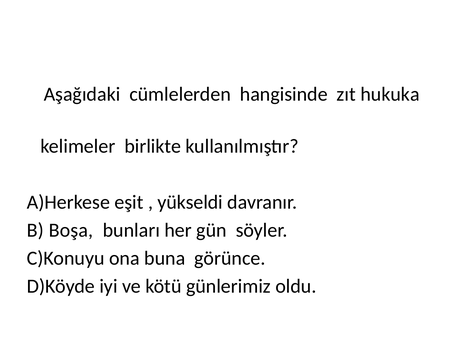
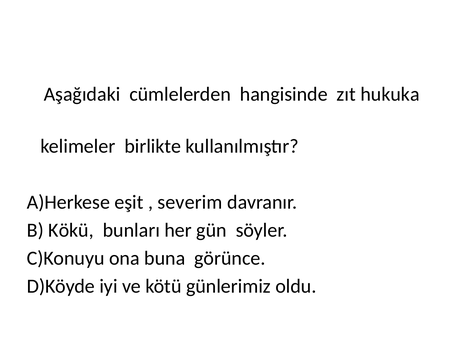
yükseldi: yükseldi -> severim (190, 202)
Boşa: Boşa -> Kökü (71, 230)
